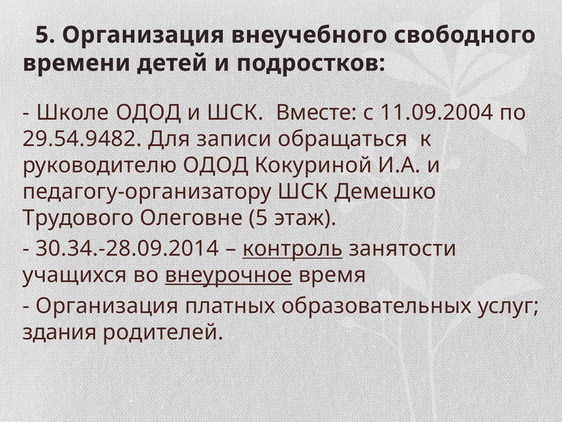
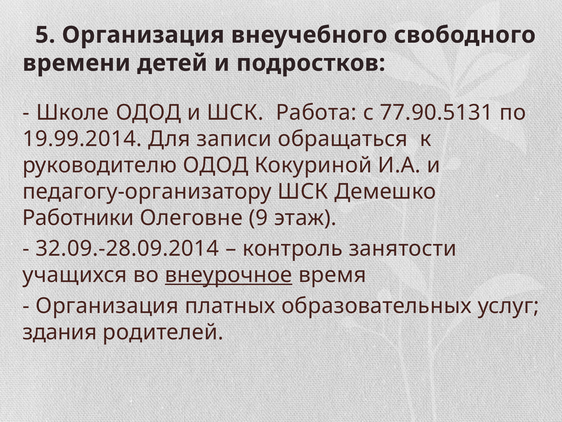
Вместе: Вместе -> Работа (316, 113)
11.09.2004: 11.09.2004 -> 77.90.5131 (437, 113)
29.54.9482: 29.54.9482 -> 19.99.2014 (82, 139)
Трудового: Трудового -> Работники (78, 218)
Олеговне 5: 5 -> 9 (258, 218)
30.34.-28.09.2014: 30.34.-28.09.2014 -> 32.09.-28.09.2014 (127, 248)
контроль underline: present -> none (293, 248)
